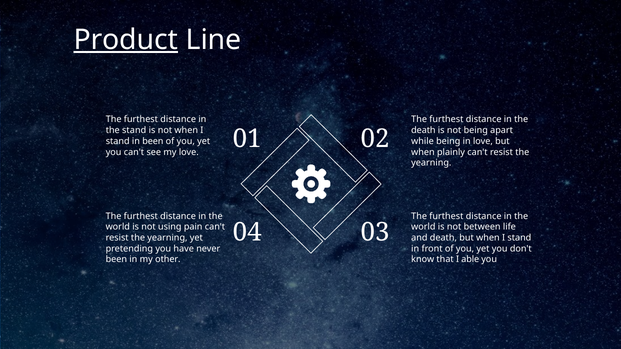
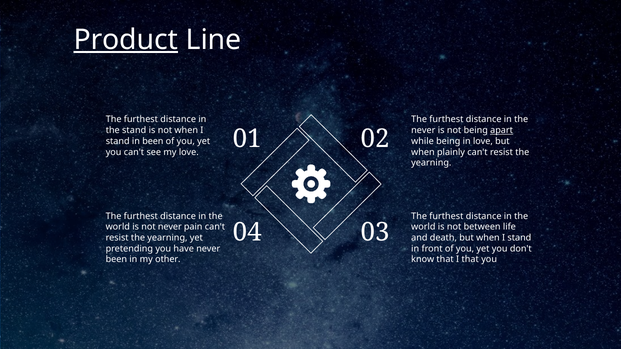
death: death -> never (423, 130)
apart underline: none -> present (502, 130)
not using: using -> never (170, 227)
I able: able -> that (470, 260)
